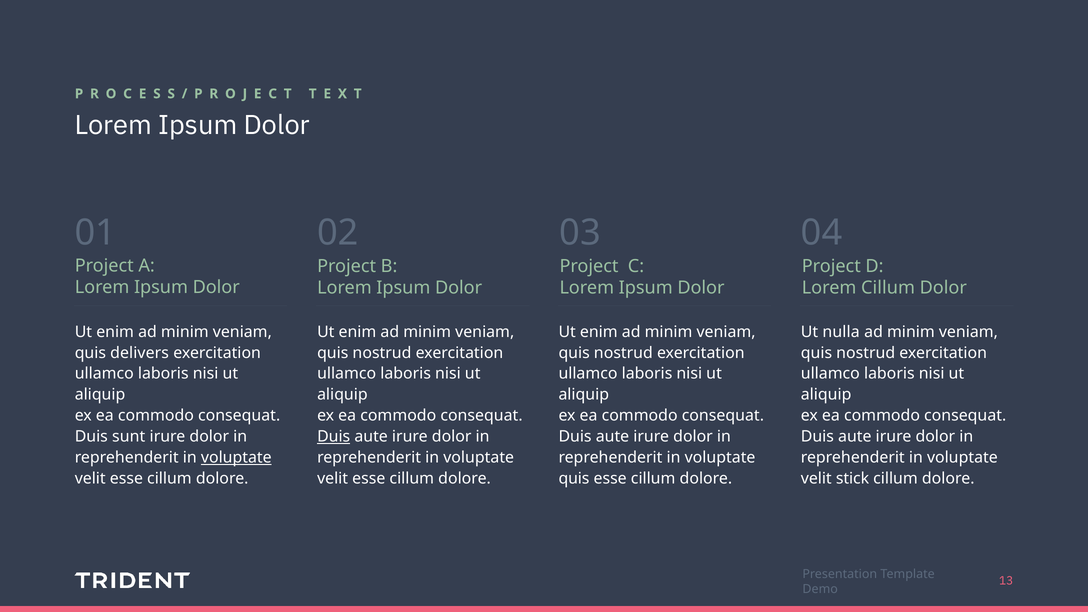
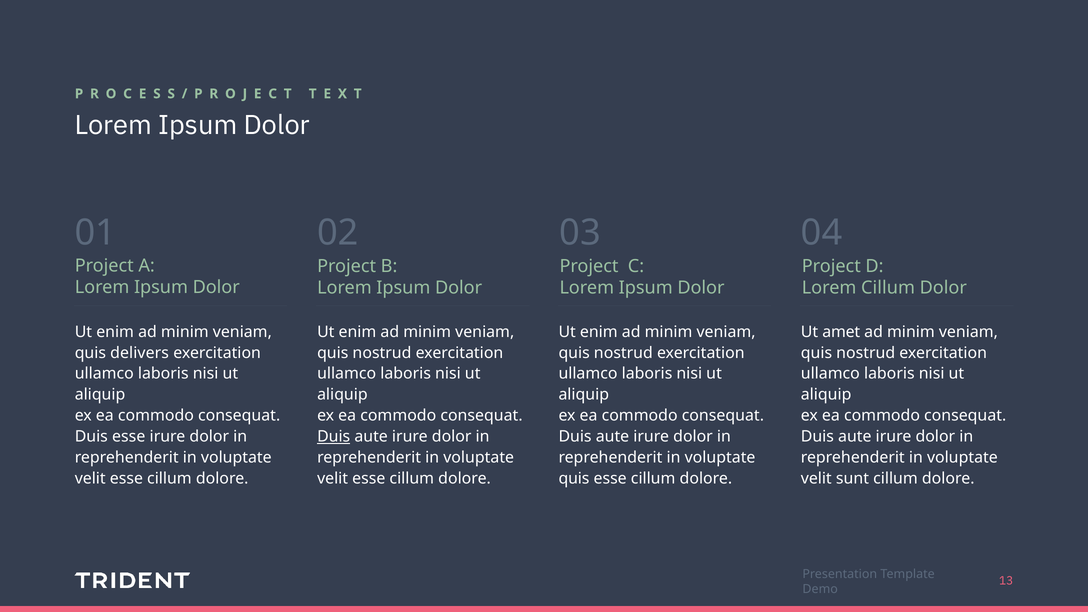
nulla: nulla -> amet (841, 332)
Duis sunt: sunt -> esse (129, 437)
voluptate underline: present -> none (236, 458)
stick: stick -> sunt (852, 478)
